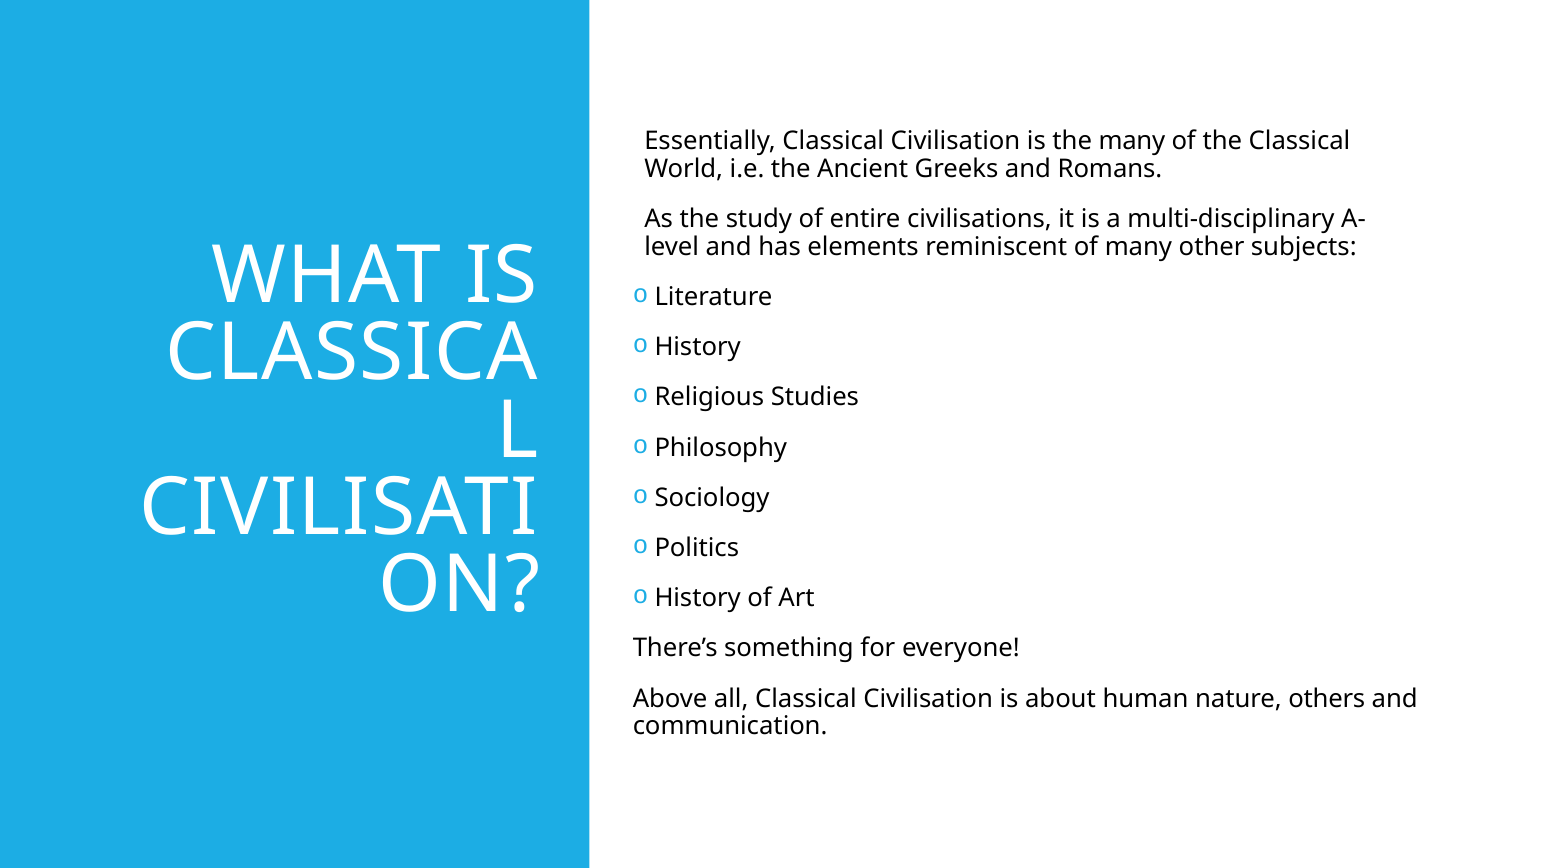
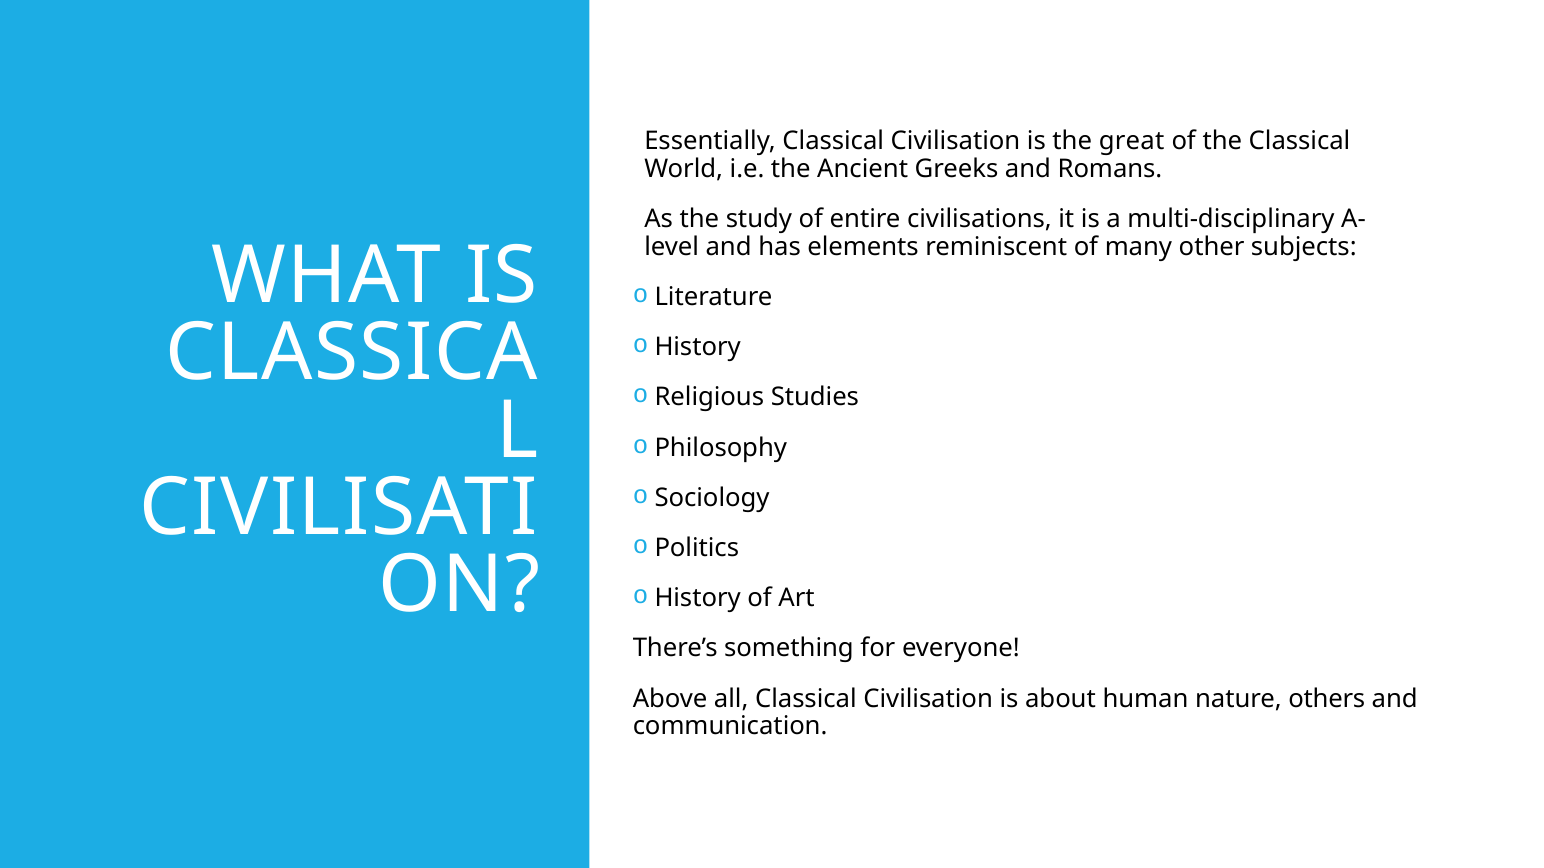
the many: many -> great (1132, 141)
